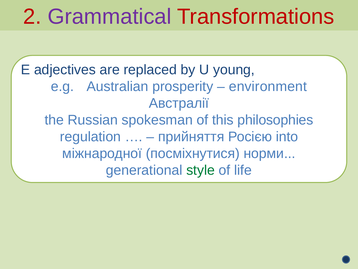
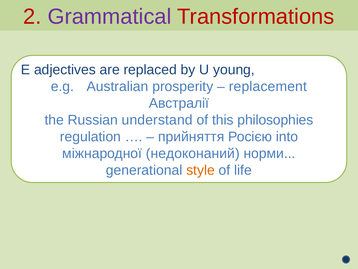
environment: environment -> replacement (268, 86)
spokesman: spokesman -> understand (157, 120)
посміхнутися: посміхнутися -> недоконаний (193, 153)
style colour: green -> orange (201, 170)
